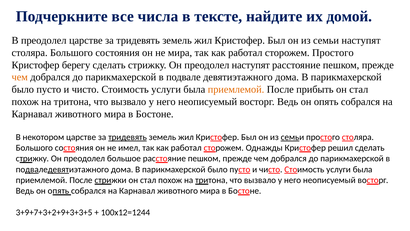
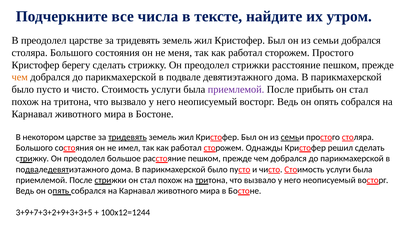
домой: домой -> утром (349, 16)
семьи наступят: наступят -> добрался (361, 40)
не мира: мира -> меня (180, 53)
преодолел наступят: наступят -> стрижки (251, 65)
приемлемой colour: orange -> purple (236, 89)
